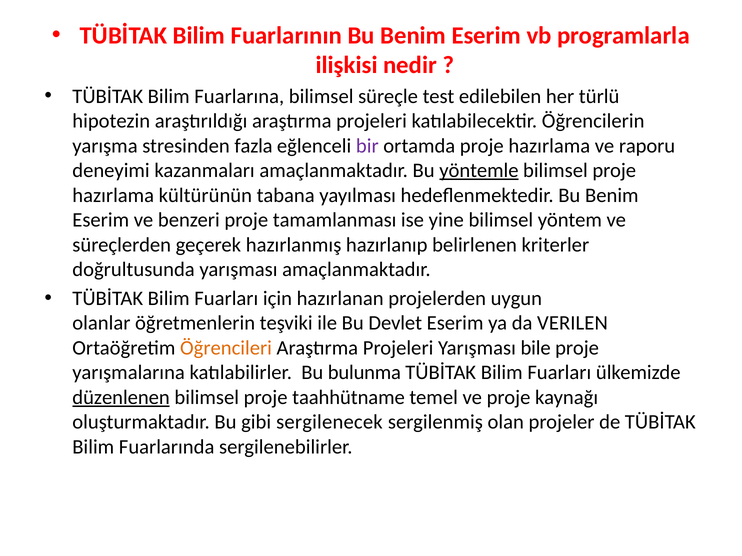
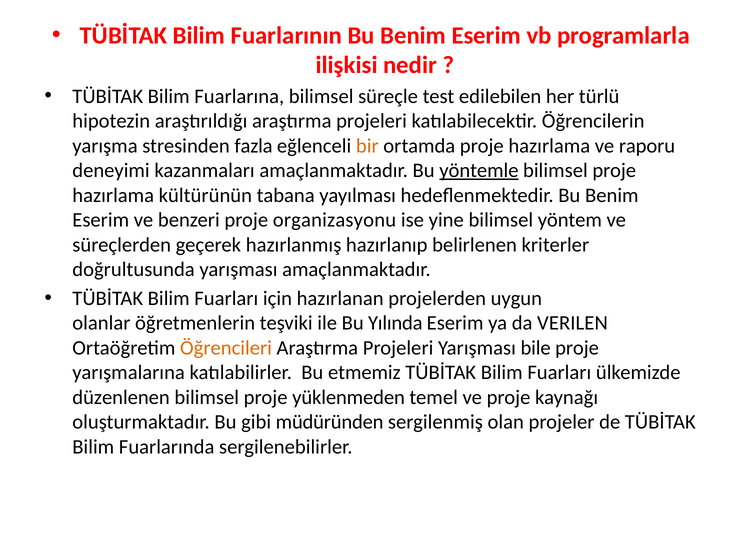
bir colour: purple -> orange (367, 146)
tamamlanması: tamamlanması -> organizasyonu (334, 220)
Devlet: Devlet -> Yılında (395, 323)
bulunma: bulunma -> etmemiz (364, 373)
düzenlenen underline: present -> none (121, 398)
taahhütname: taahhütname -> yüklenmeden (349, 398)
sergilenecek: sergilenecek -> müdüründen (330, 423)
